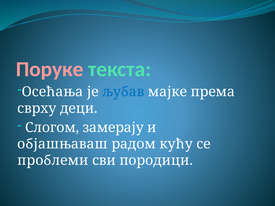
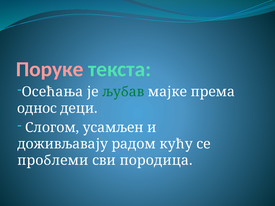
љубав colour: blue -> green (123, 92)
сврху: сврху -> однос (37, 108)
замерају: замерају -> усамљен (113, 128)
објашњаваш: објашњаваш -> доживљавају (63, 144)
породици: породици -> породица (156, 161)
